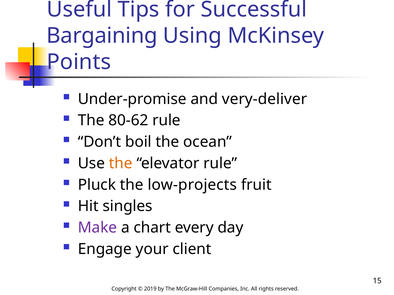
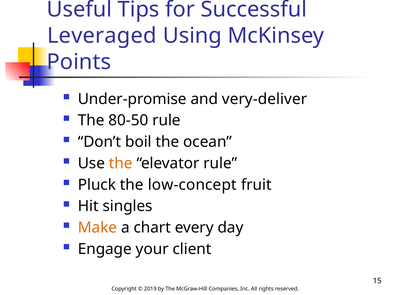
Bargaining: Bargaining -> Leveraged (102, 36)
80-62: 80-62 -> 80-50 (128, 121)
low-projects: low-projects -> low-concept (192, 185)
Make colour: purple -> orange (97, 228)
